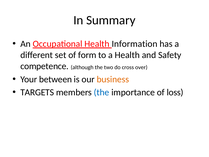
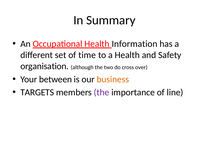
form: form -> time (87, 55)
competence: competence -> organisation (45, 66)
the colour: blue -> purple (102, 92)
loss: loss -> line (175, 92)
